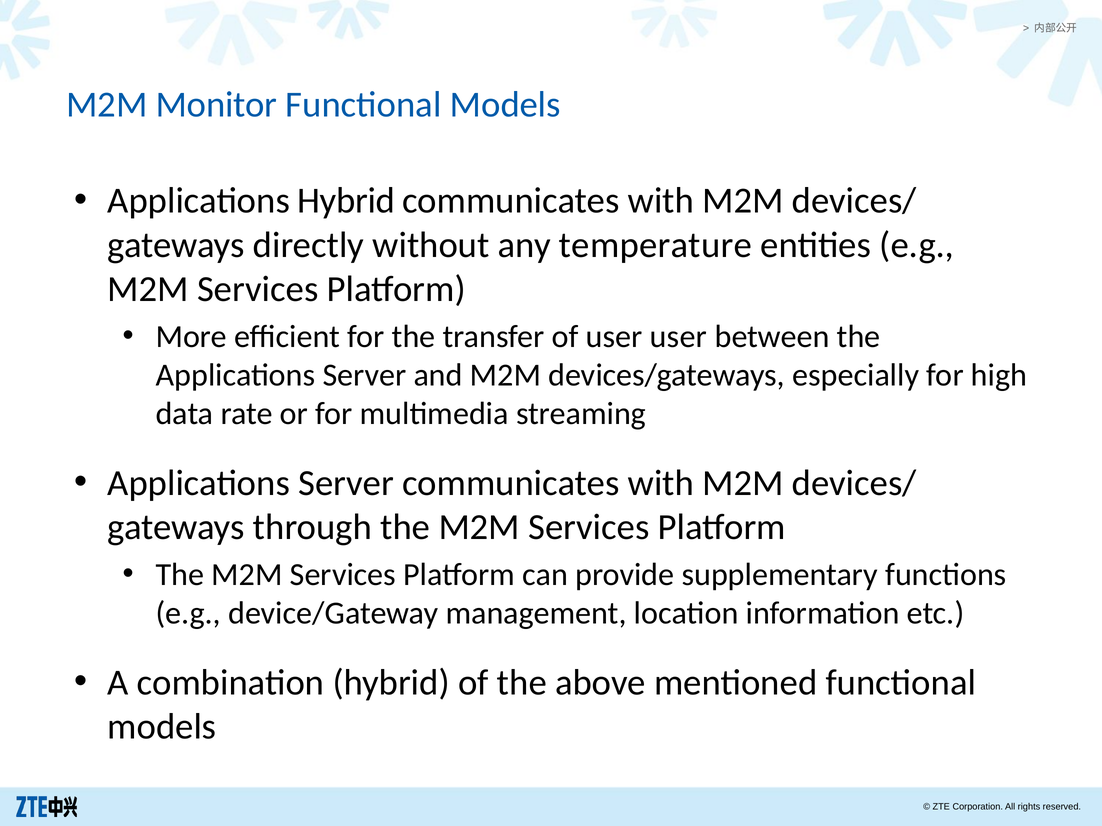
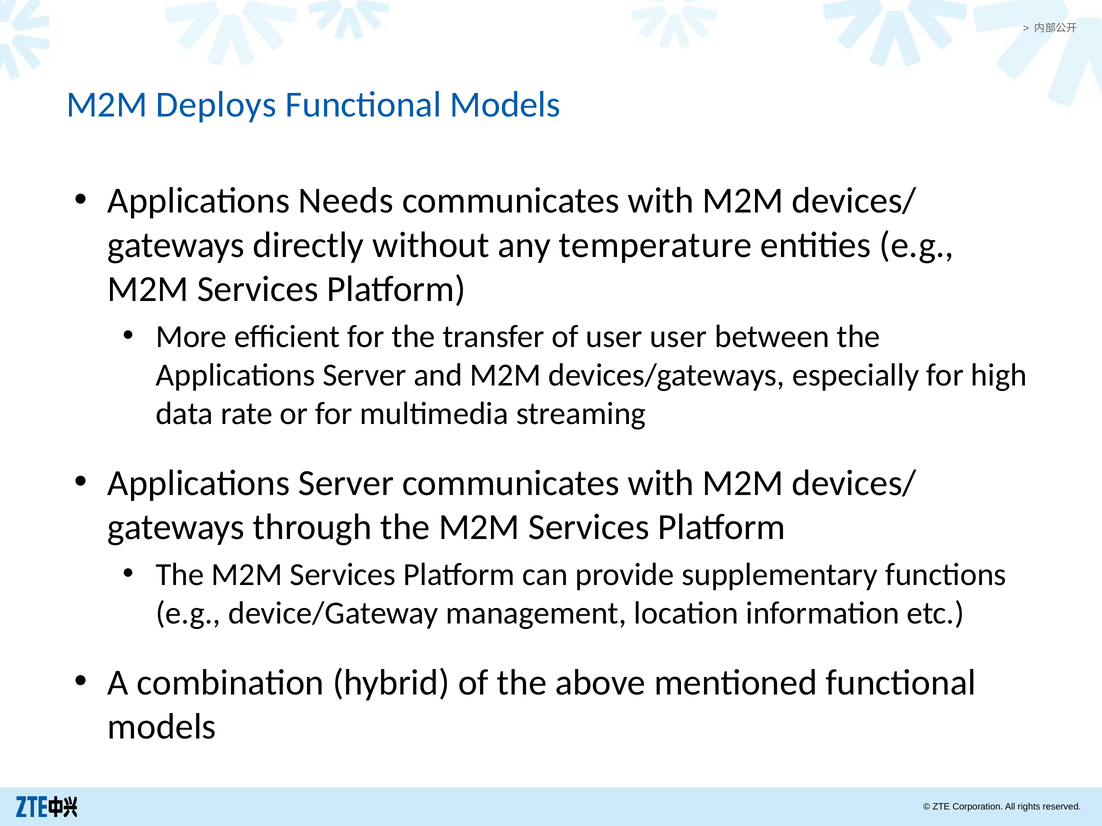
Monitor: Monitor -> Deploys (216, 105)
Applications Hybrid: Hybrid -> Needs (346, 201)
